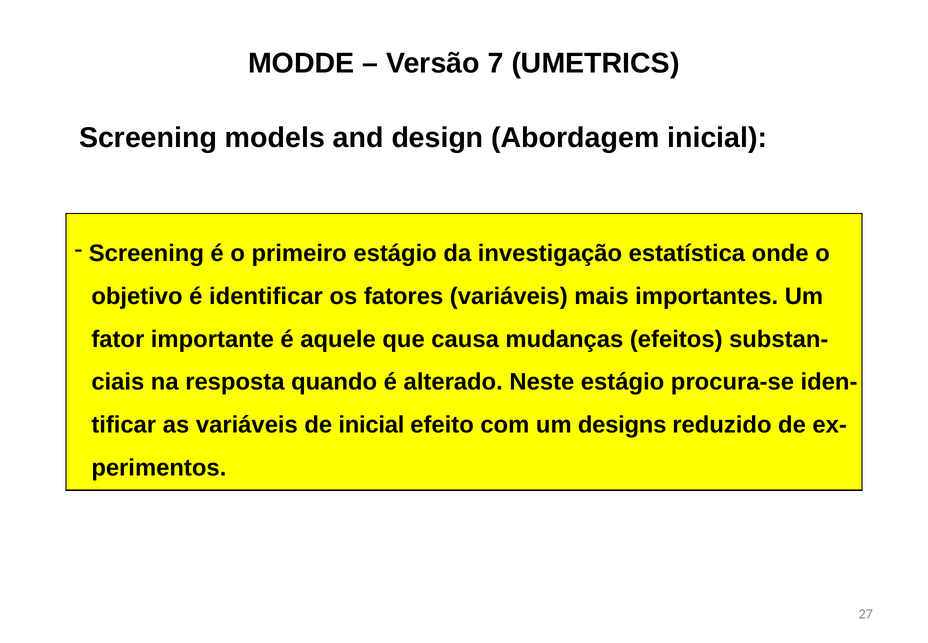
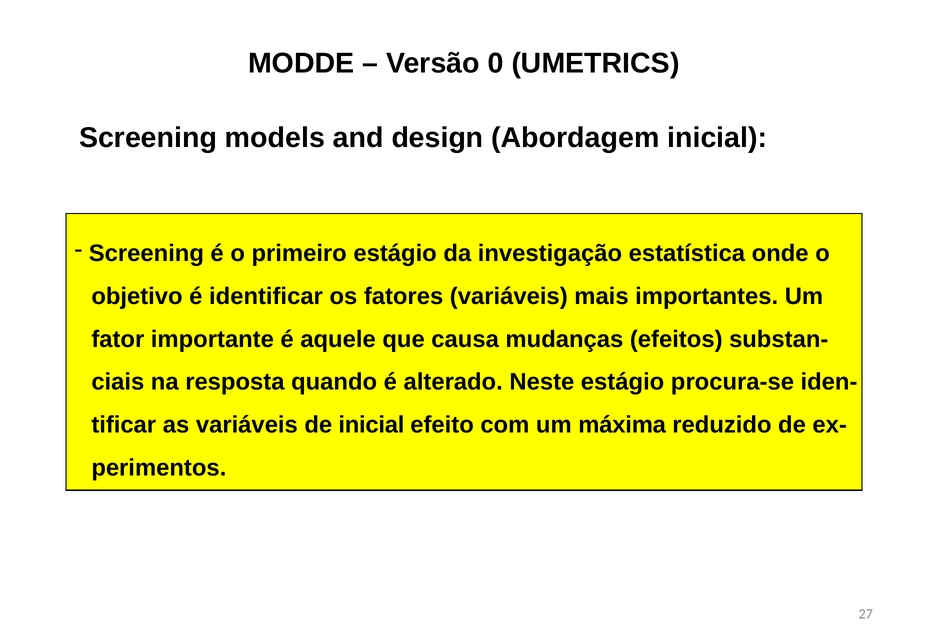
7: 7 -> 0 (496, 63)
designs: designs -> máxima (622, 425)
